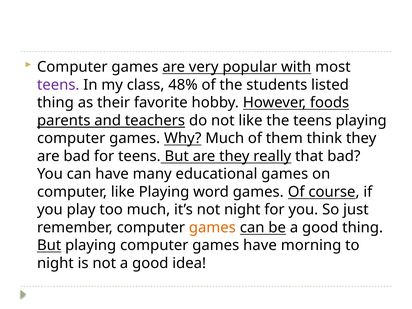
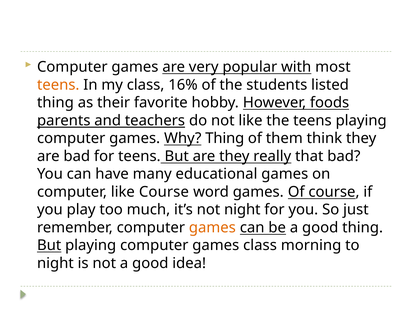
teens colour: purple -> orange (58, 85)
48%: 48% -> 16% (183, 85)
Why Much: Much -> Thing (225, 138)
like Playing: Playing -> Course (164, 192)
games have: have -> class (260, 245)
